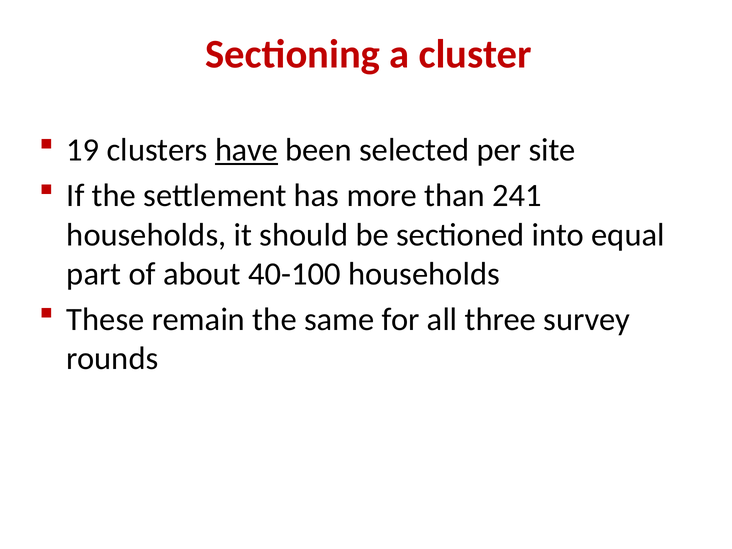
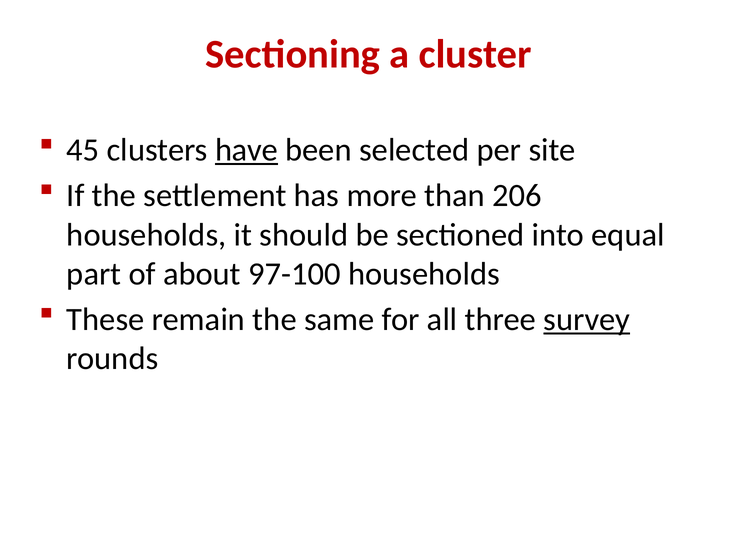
19: 19 -> 45 (83, 150)
241: 241 -> 206 (517, 196)
40-100: 40-100 -> 97-100 (294, 274)
survey underline: none -> present (587, 319)
